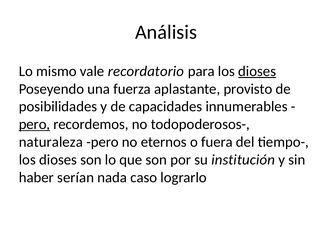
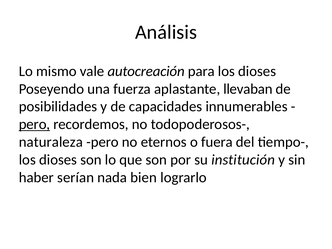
recordatorio: recordatorio -> autocreación (146, 71)
dioses underline: present -> none (257, 71)
provisto: provisto -> llevaban (248, 89)
caso: caso -> bien (144, 177)
